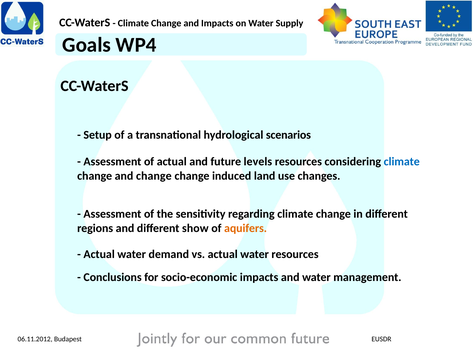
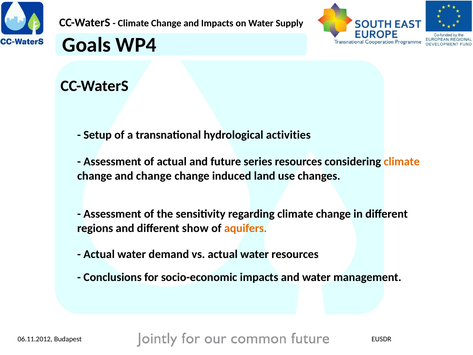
scenarios: scenarios -> activities (288, 135)
levels: levels -> series (258, 161)
climate colour: blue -> orange (402, 161)
